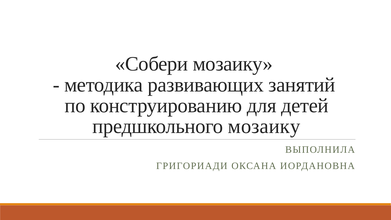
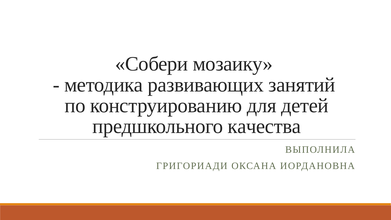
предшкольного мозаику: мозаику -> качества (264, 126)
